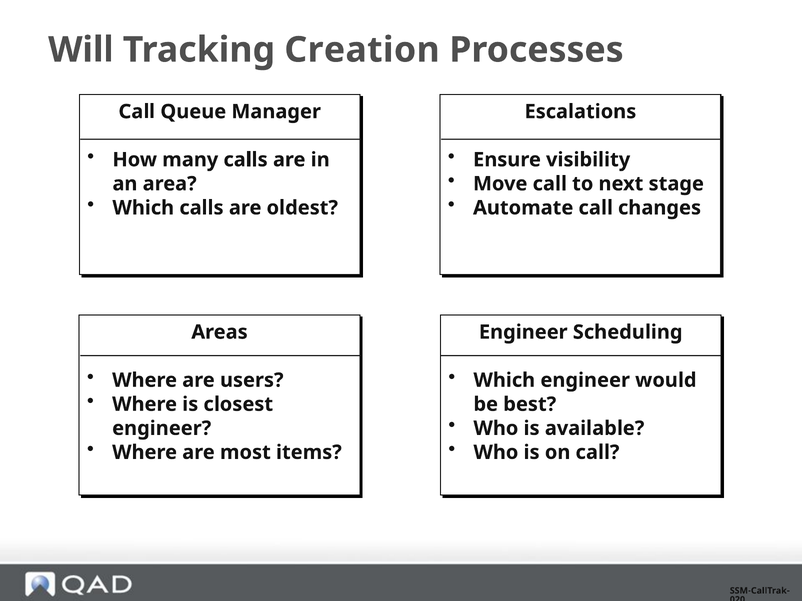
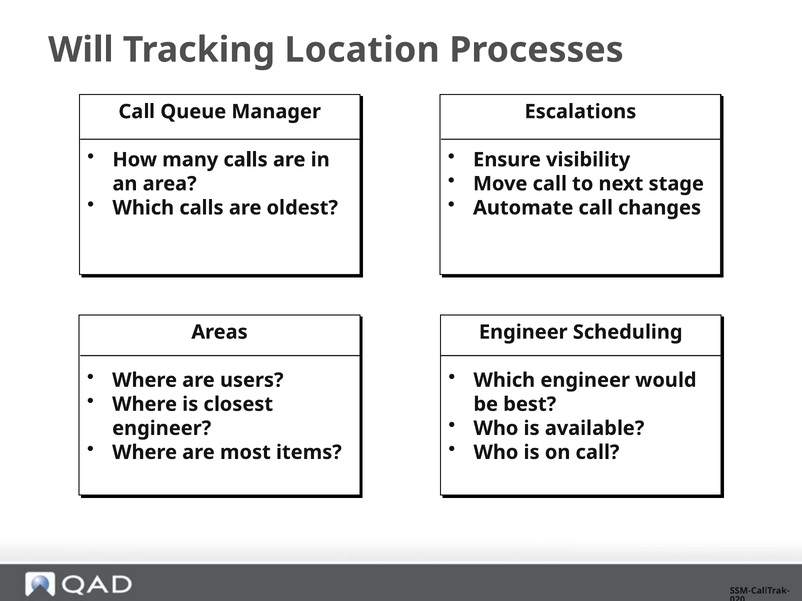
Creation: Creation -> Location (362, 50)
